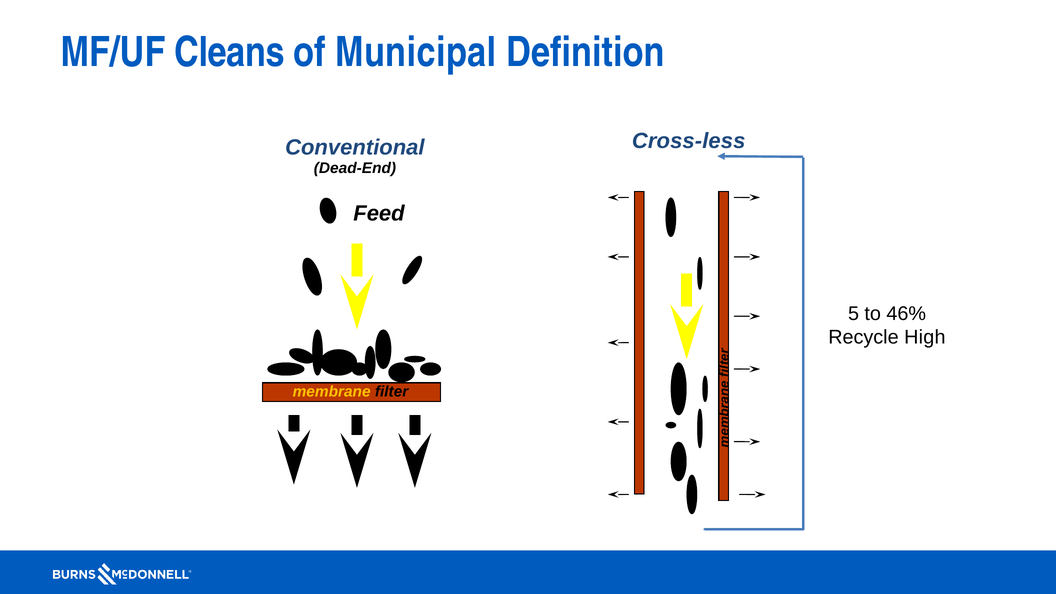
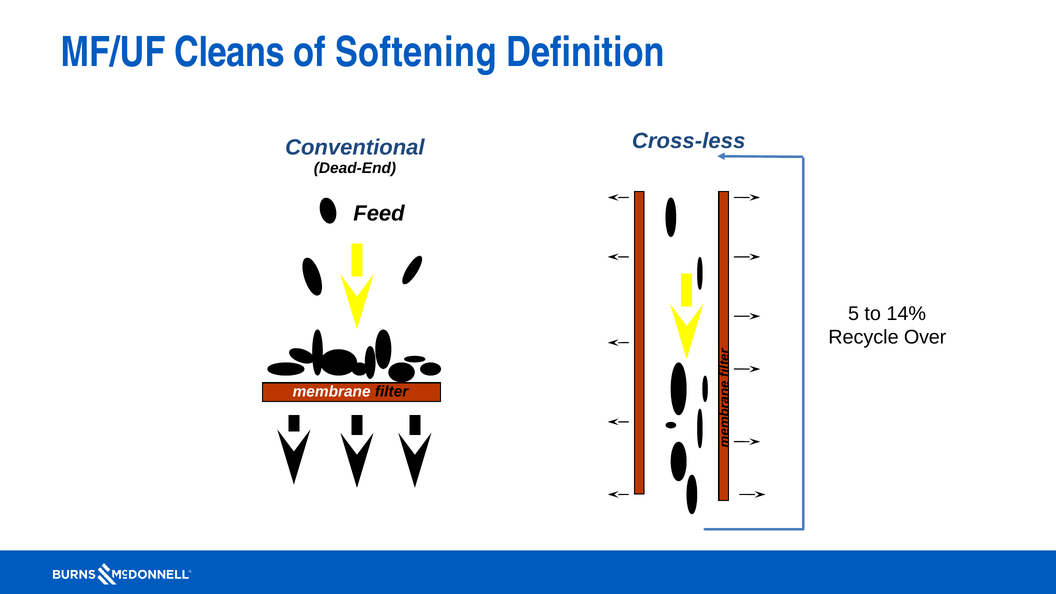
Municipal: Municipal -> Softening (416, 52)
46%: 46% -> 14% (906, 314)
High: High -> Over (925, 337)
membrane colour: yellow -> white (332, 392)
